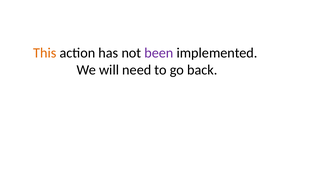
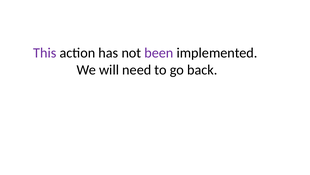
This colour: orange -> purple (45, 53)
